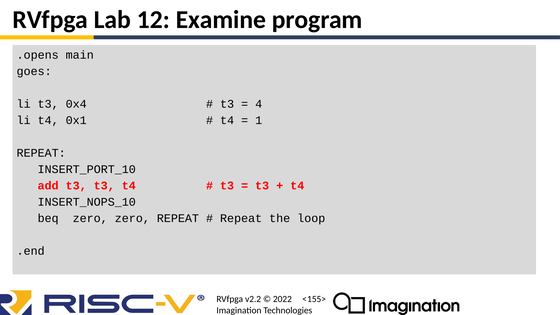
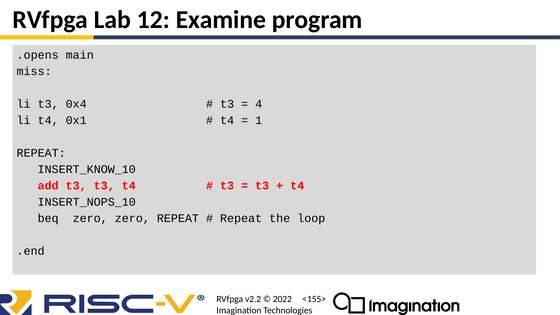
goes: goes -> miss (34, 71)
INSERT_PORT_10: INSERT_PORT_10 -> INSERT_KNOW_10 (87, 169)
